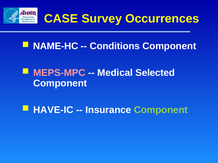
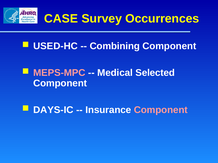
NAME-HC: NAME-HC -> USED-HC (56, 46)
Conditions: Conditions -> Combining (115, 46)
HAVE-IC: HAVE-IC -> DAYS-IC (53, 110)
Component colour: light green -> pink (161, 110)
